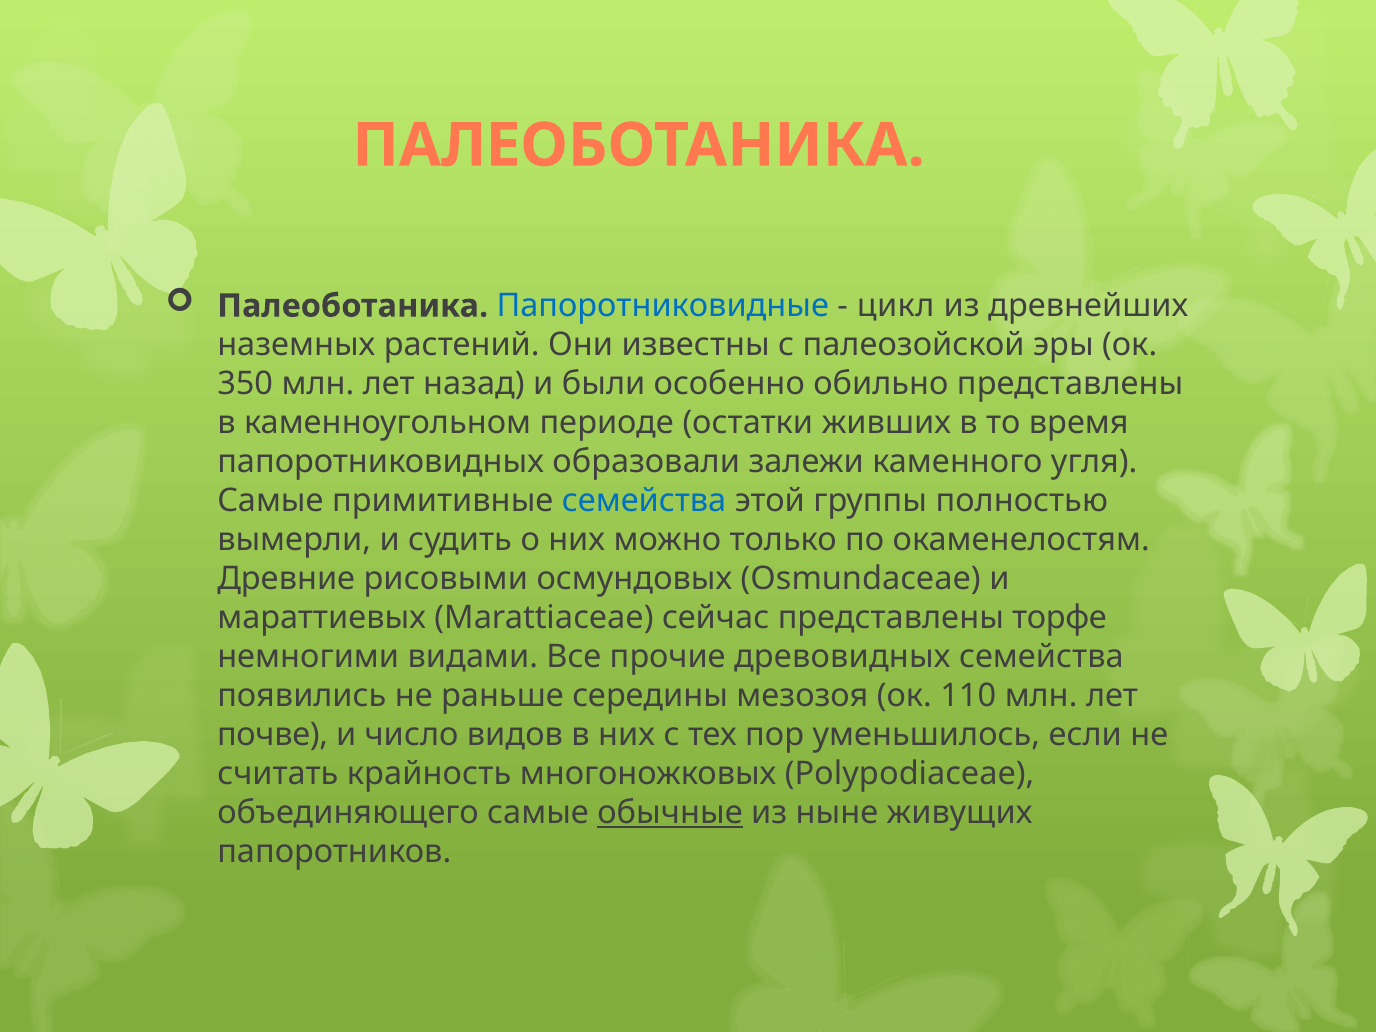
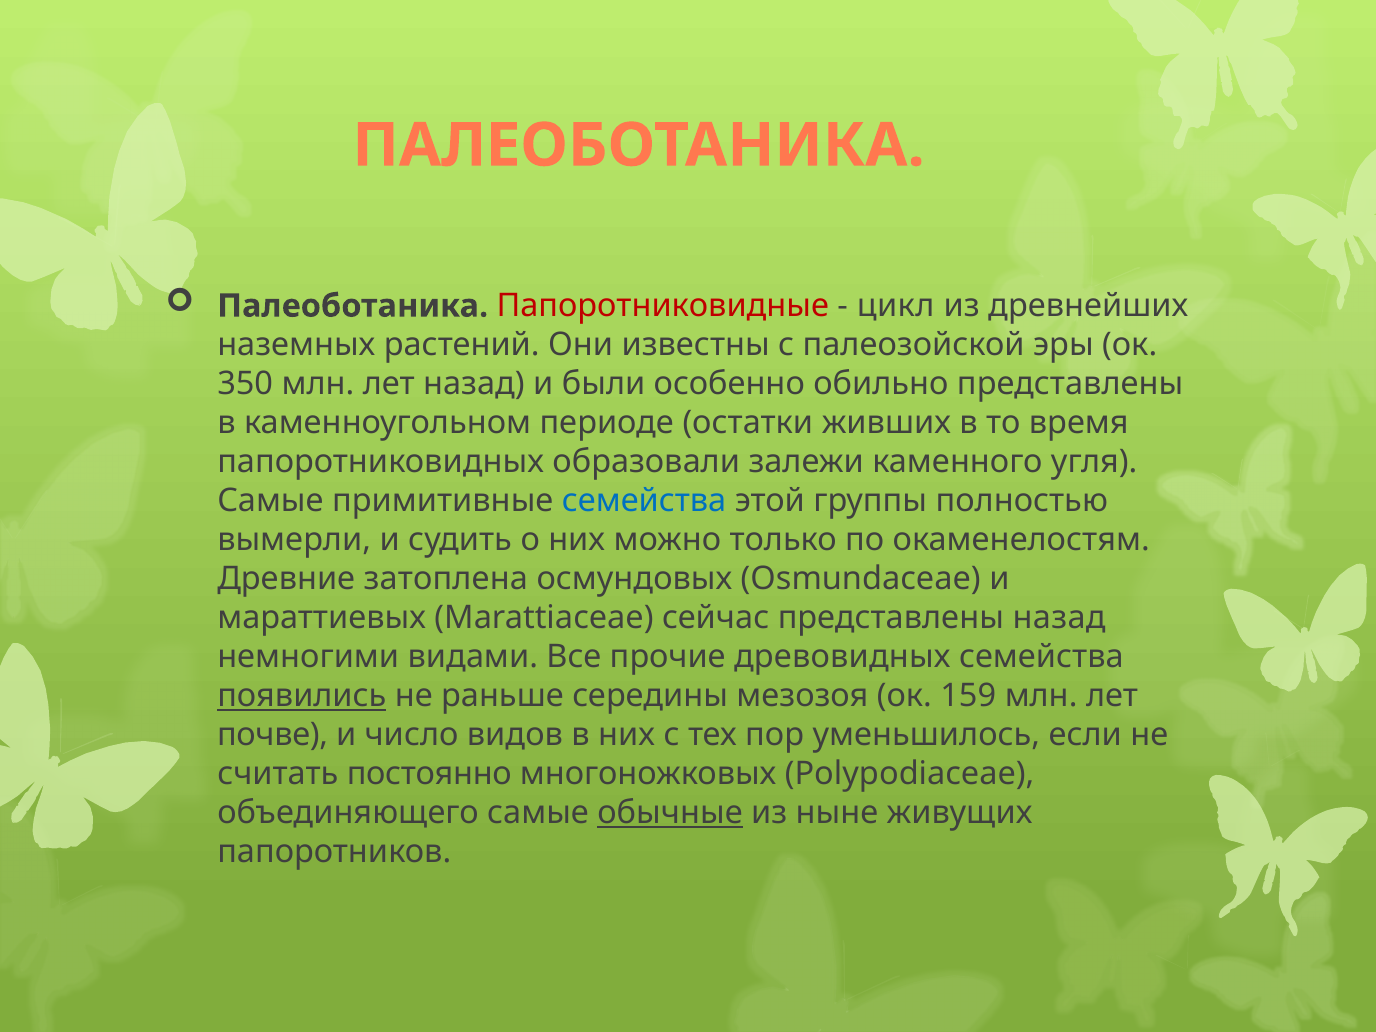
Папоротниковидные colour: blue -> red (663, 306)
рисовыми: рисовыми -> затоплена (446, 579)
представлены торфе: торфе -> назад (1059, 618)
появились underline: none -> present (302, 696)
110: 110 -> 159 (968, 696)
крайность: крайность -> постоянно (429, 774)
